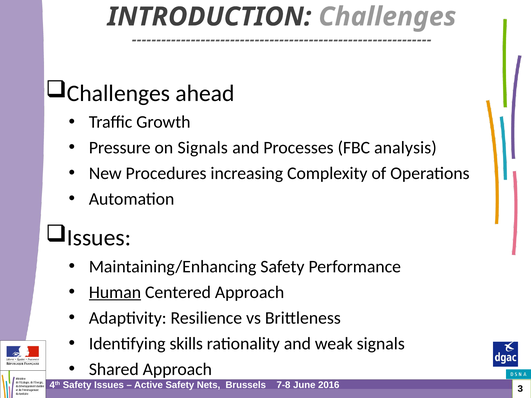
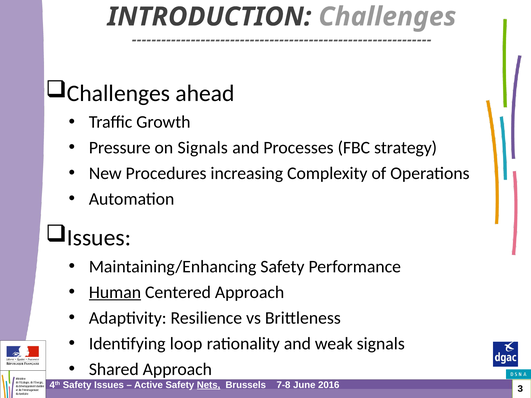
analysis: analysis -> strategy (406, 148)
skills: skills -> loop (186, 344)
Nets underline: none -> present (209, 385)
